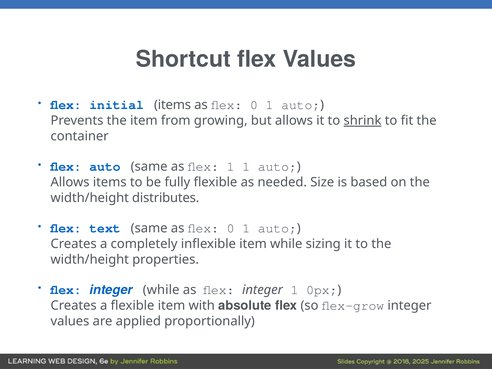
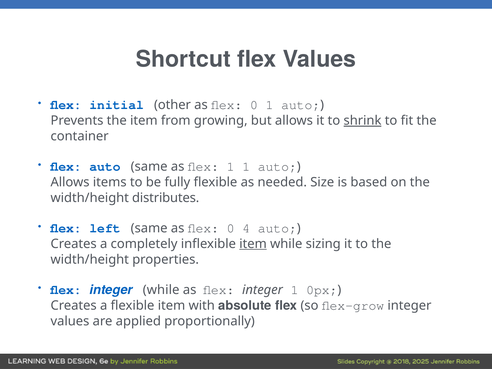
initial items: items -> other (172, 105)
text: text -> left (105, 228)
1: 1 -> 4 (246, 228)
item underline: none -> present (253, 244)
